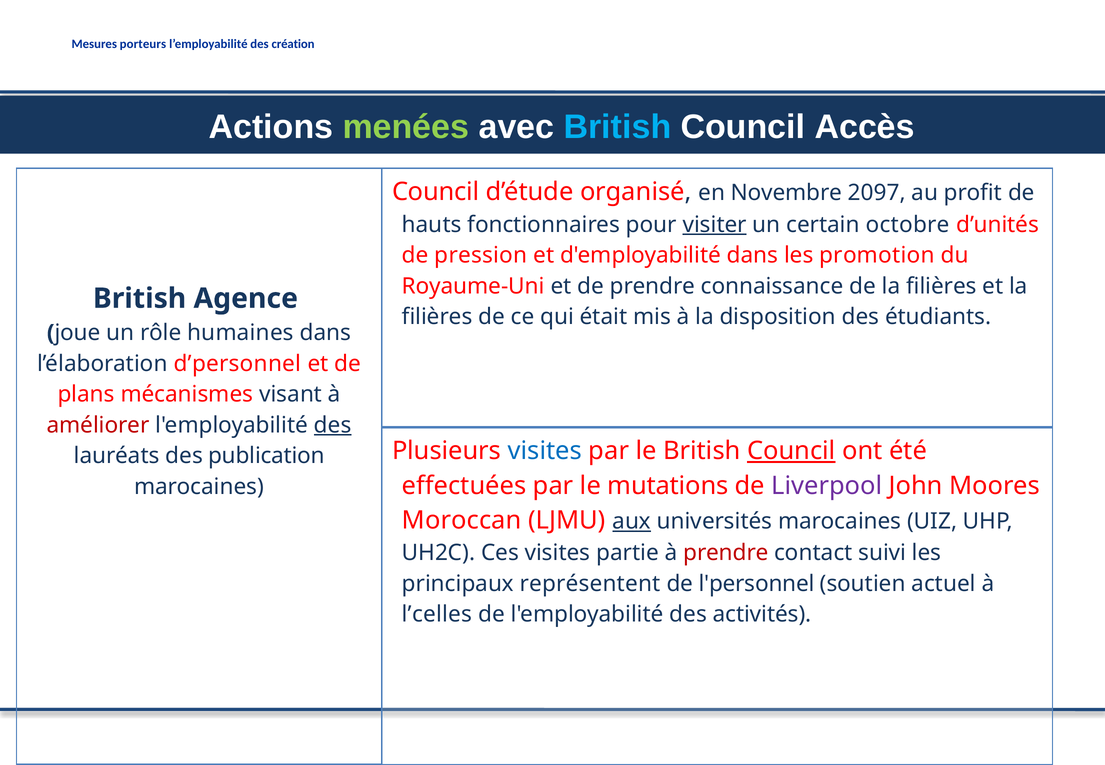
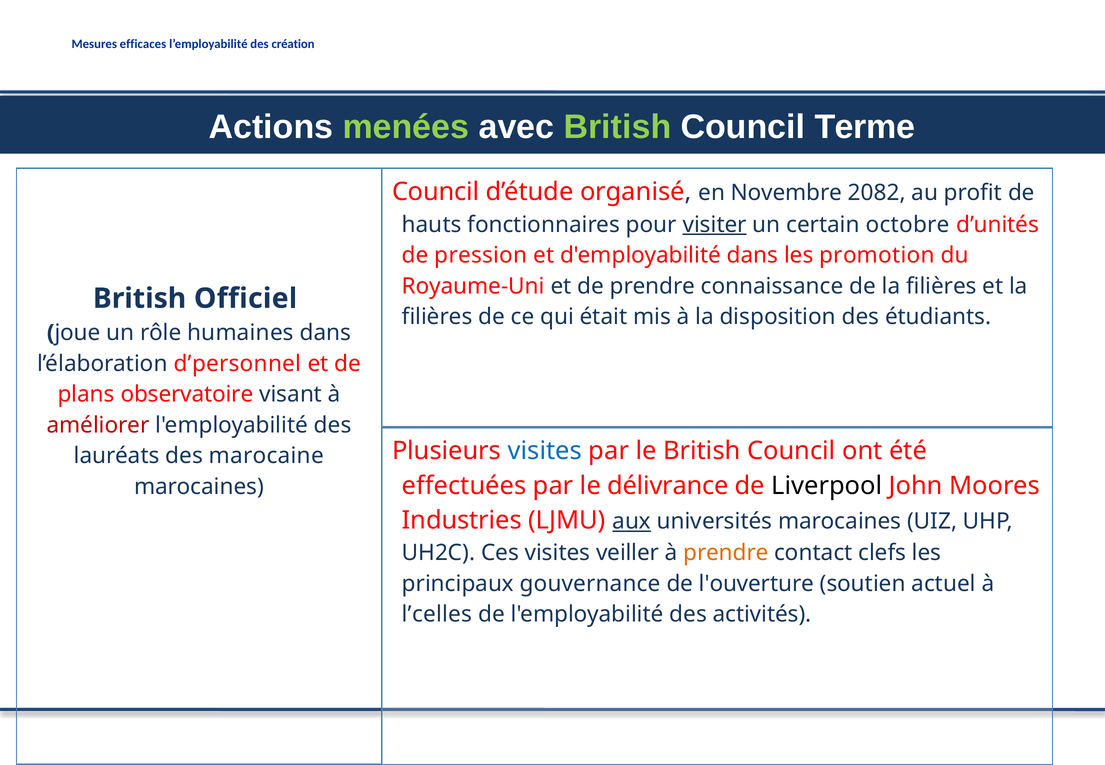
porteurs: porteurs -> efficaces (143, 44)
British colour: light blue -> light green (617, 127)
Accès: Accès -> Terme (865, 127)
2097: 2097 -> 2082 (877, 193)
Agence: Agence -> Officiel (246, 298)
mécanismes: mécanismes -> observatoire (187, 394)
des underline: present -> none (333, 425)
Council underline: present -> none (791, 451)
publication: publication -> marocaine (266, 456)
mutations: mutations -> délivrance (668, 486)
Liverpool colour: purple -> black (827, 486)
Moroccan: Moroccan -> Industries (462, 520)
partie: partie -> veiller (628, 553)
prendre colour: red -> orange (726, 553)
suivi: suivi -> clefs (882, 553)
représentent: représentent -> gouvernance (590, 584)
l'personnel: l'personnel -> l'ouverture (756, 584)
